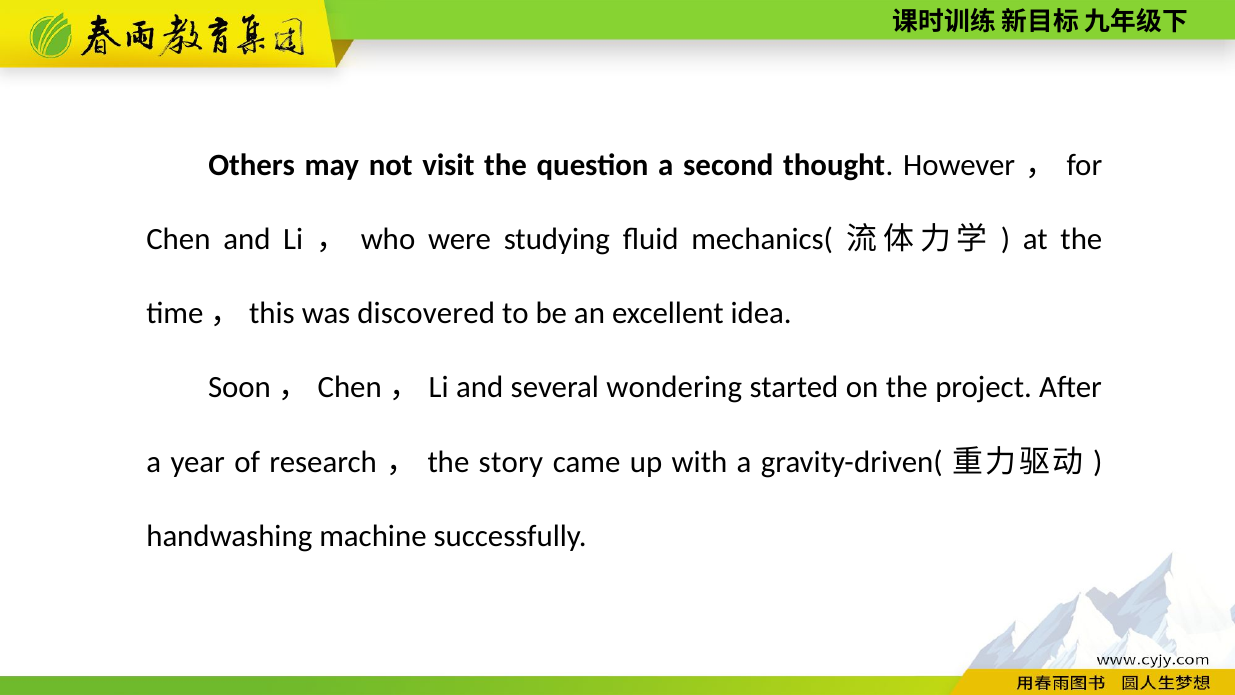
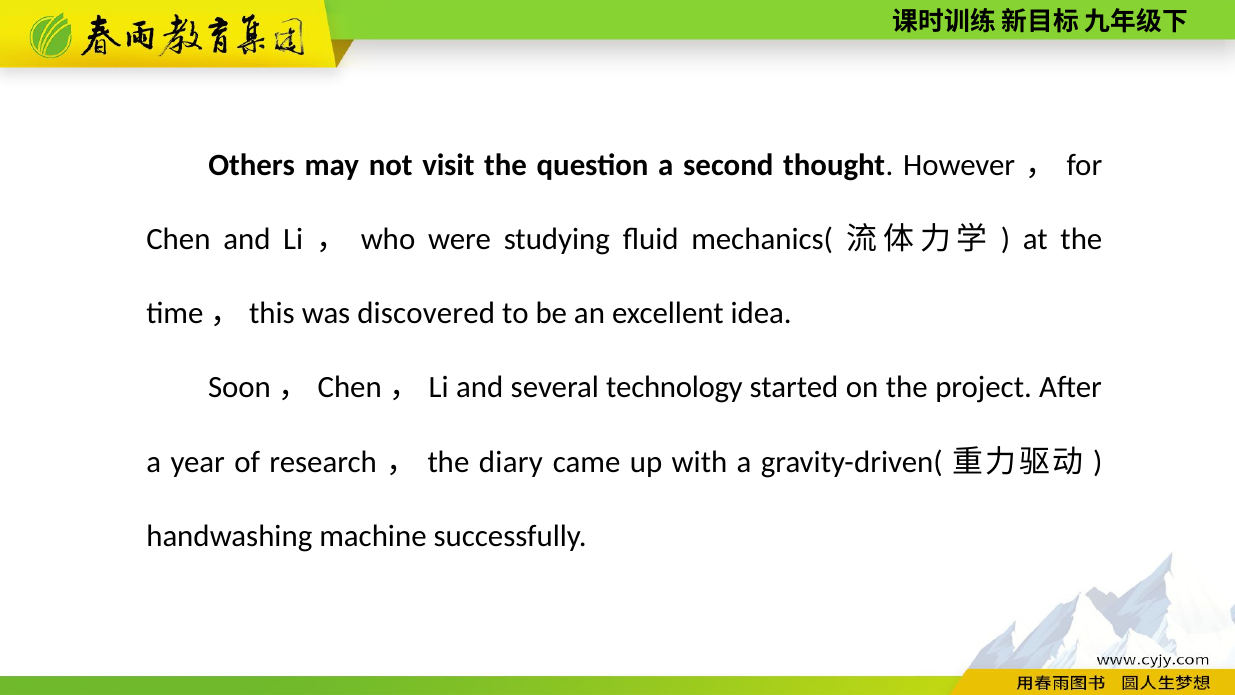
wondering: wondering -> technology (674, 388)
story: story -> diary (511, 462)
